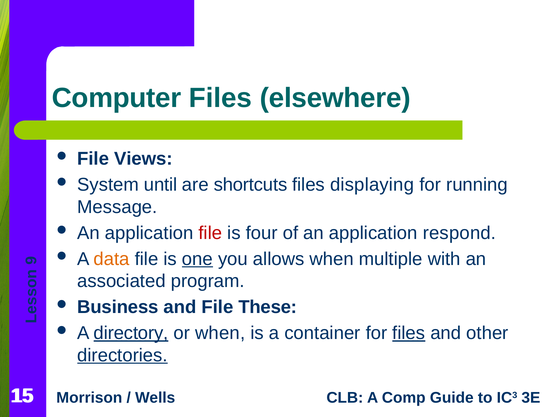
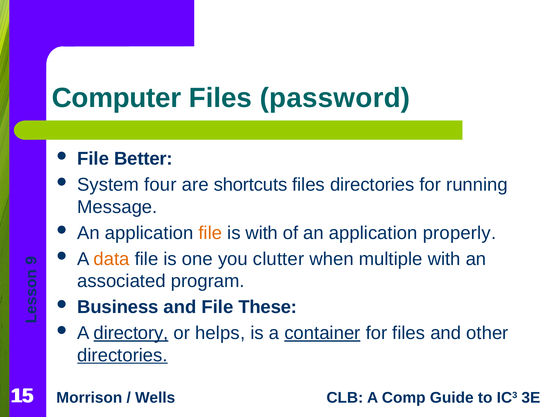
elsewhere: elsewhere -> password (335, 98)
Views: Views -> Better (143, 159)
until: until -> four (160, 184)
files displaying: displaying -> directories (372, 184)
file colour: red -> orange (210, 233)
is four: four -> with (262, 233)
respond: respond -> properly (459, 233)
one underline: present -> none (197, 258)
allows: allows -> clutter (279, 258)
or when: when -> helps (220, 332)
container underline: none -> present (322, 332)
files underline: present -> none (409, 332)
